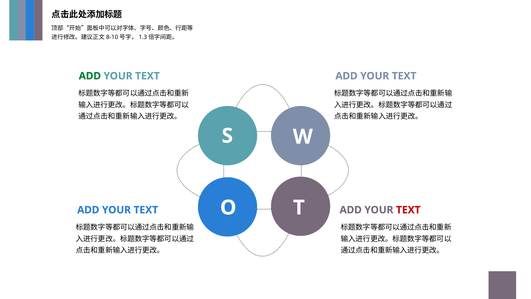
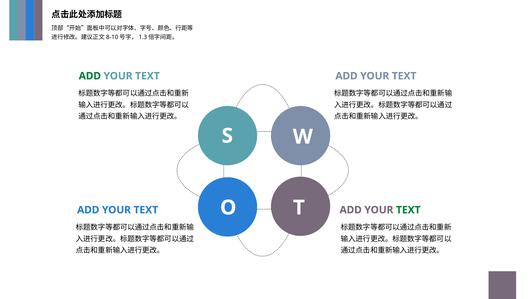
TEXT colour: red -> green (408, 210)
